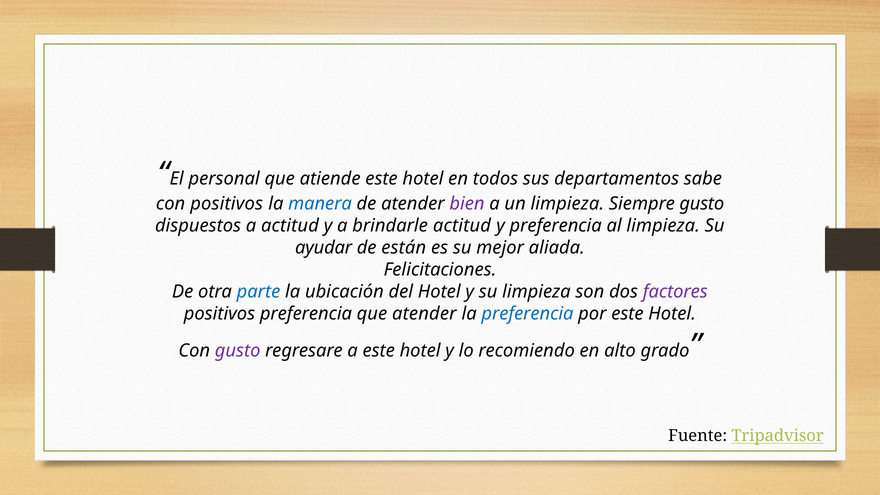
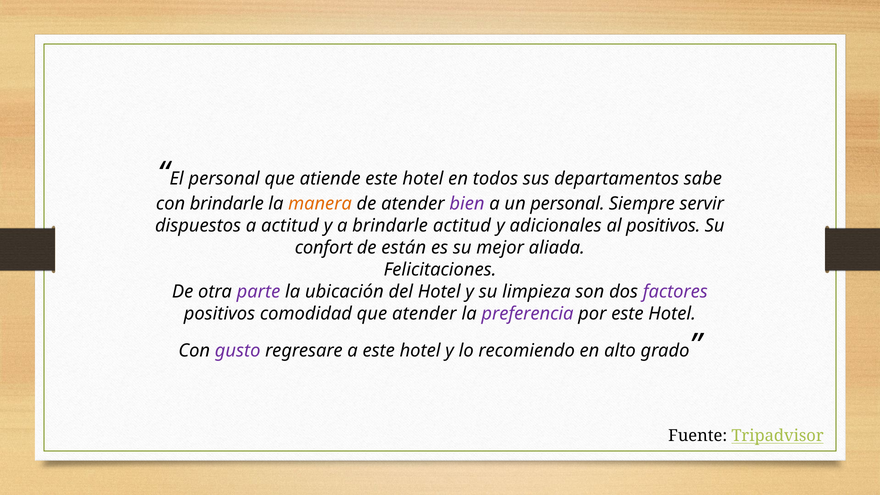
con positivos: positivos -> brindarle (227, 204)
manera colour: blue -> orange (320, 204)
un limpieza: limpieza -> personal (567, 204)
Siempre gusto: gusto -> servir (702, 204)
y preferencia: preferencia -> adicionales (556, 226)
al limpieza: limpieza -> positivos (663, 226)
ayudar: ayudar -> confort (324, 248)
parte colour: blue -> purple (258, 292)
positivos preferencia: preferencia -> comodidad (306, 314)
preferencia colour: blue -> purple (527, 314)
